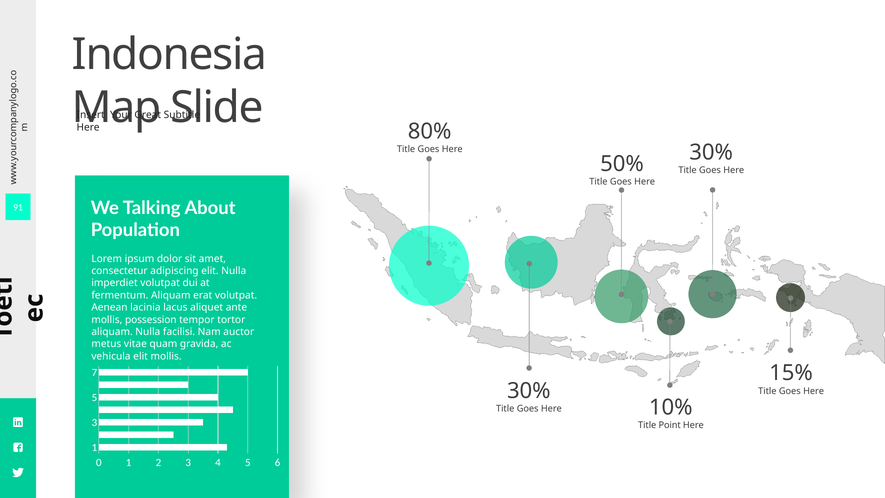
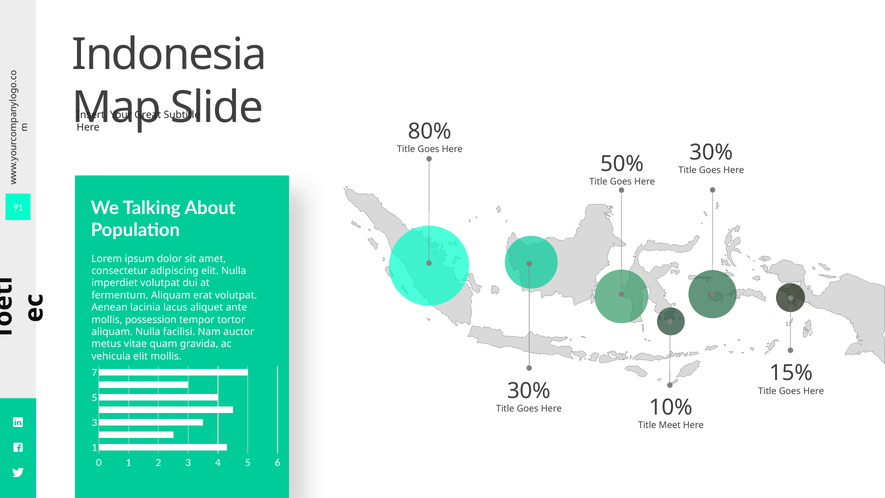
Point: Point -> Meet (670, 425)
